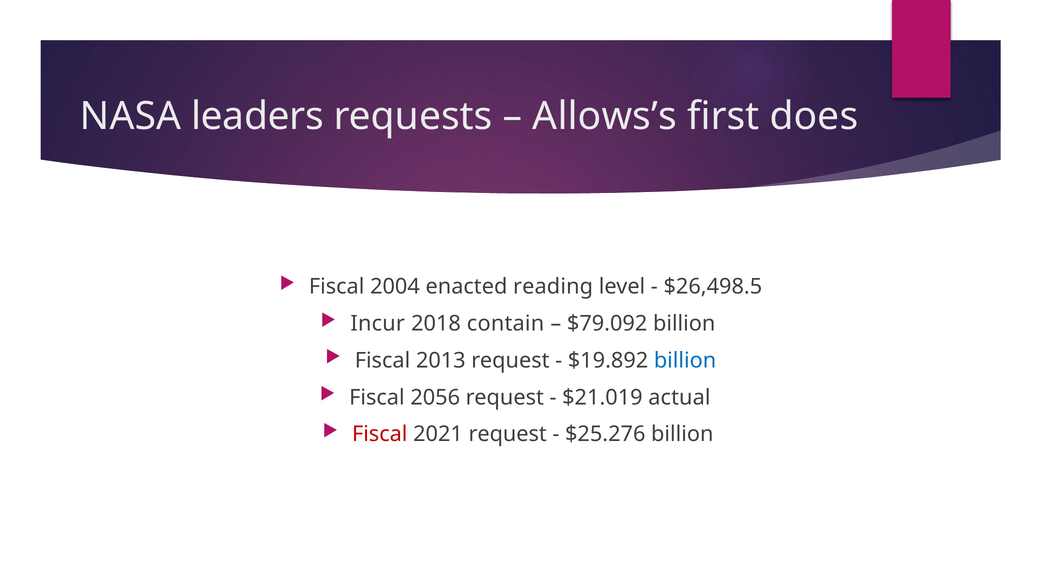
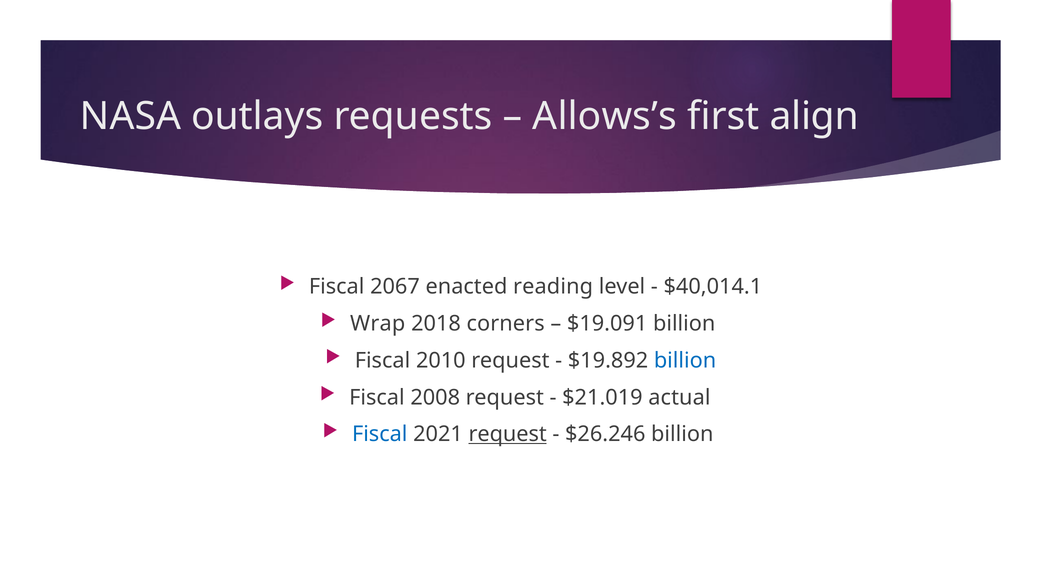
leaders: leaders -> outlays (257, 116)
does: does -> align (814, 116)
2004: 2004 -> 2067 (395, 287)
$26,498.5: $26,498.5 -> $40,014.1 (713, 287)
Incur: Incur -> Wrap (378, 324)
contain: contain -> corners (506, 324)
$79.092: $79.092 -> $19.091 (607, 324)
2013: 2013 -> 2010 (441, 361)
2056: 2056 -> 2008 (435, 397)
Fiscal colour: red -> blue (380, 434)
request underline: none -> present (508, 434)
$25.276: $25.276 -> $26.246 (605, 434)
